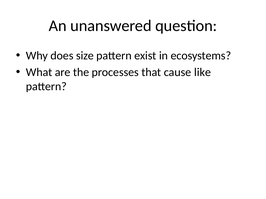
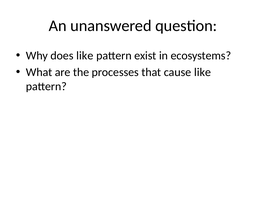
does size: size -> like (85, 56)
